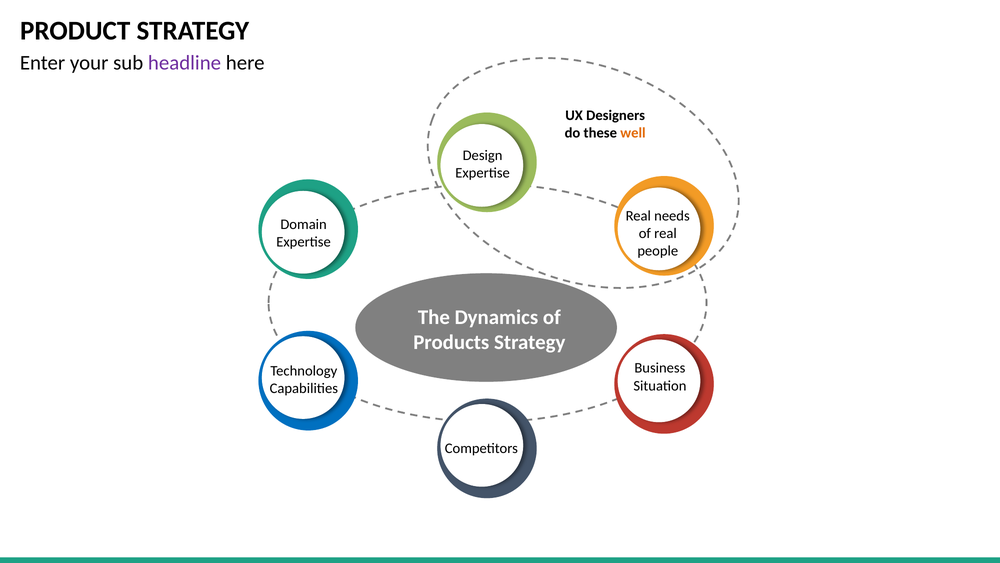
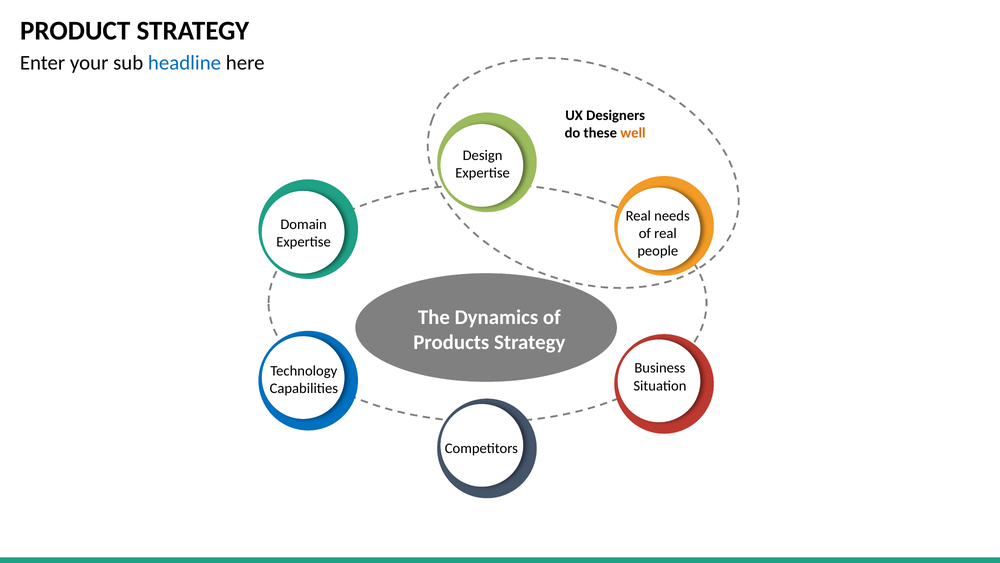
headline colour: purple -> blue (185, 63)
